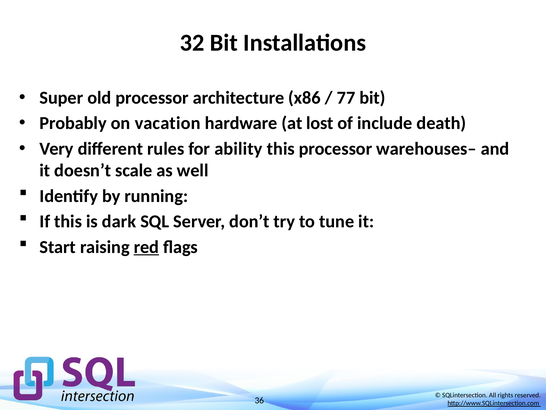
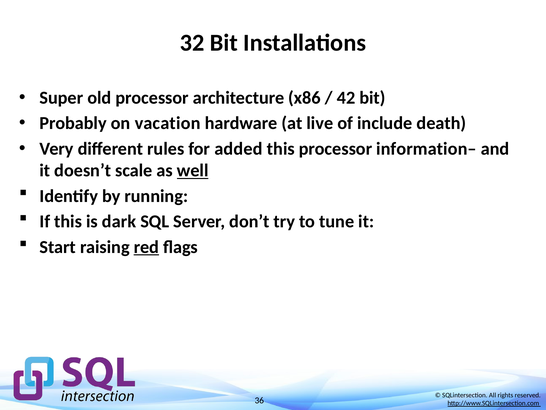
77: 77 -> 42 (346, 98)
lost: lost -> live (320, 123)
ability: ability -> added (238, 149)
warehouses–: warehouses– -> information– (426, 149)
well underline: none -> present (193, 170)
